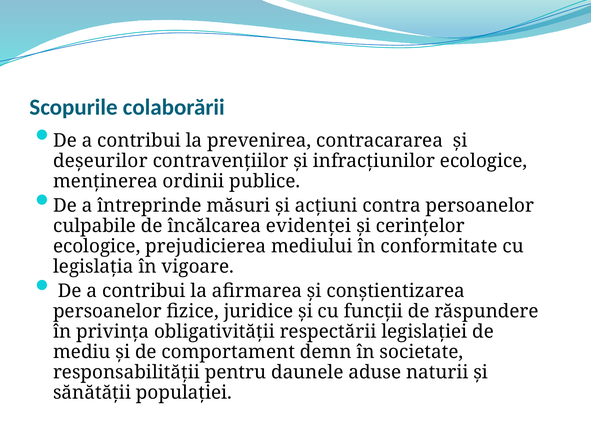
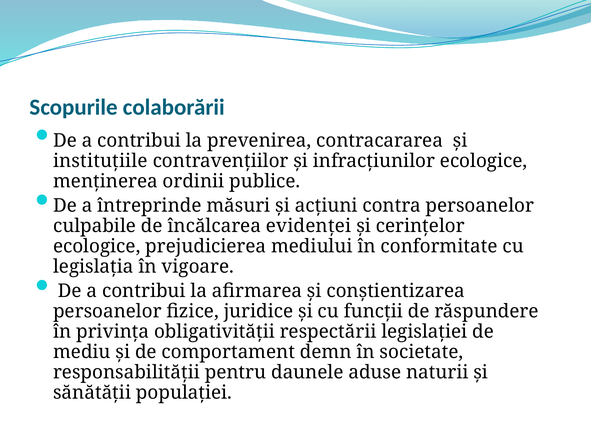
deșeurilor: deșeurilor -> instituțiile (100, 161)
